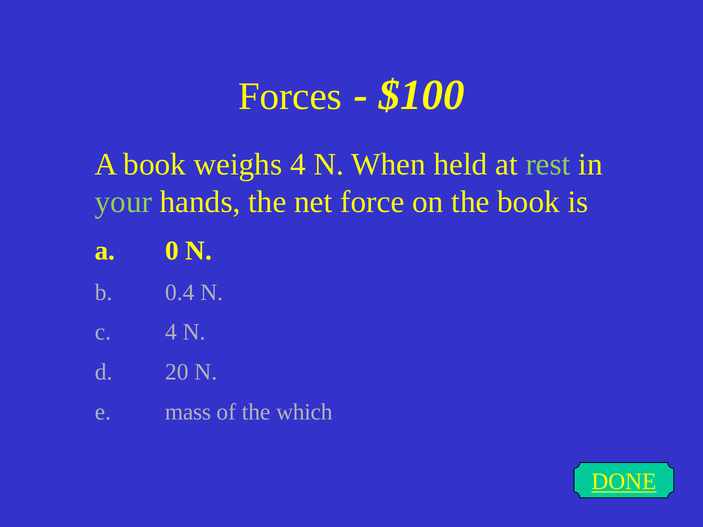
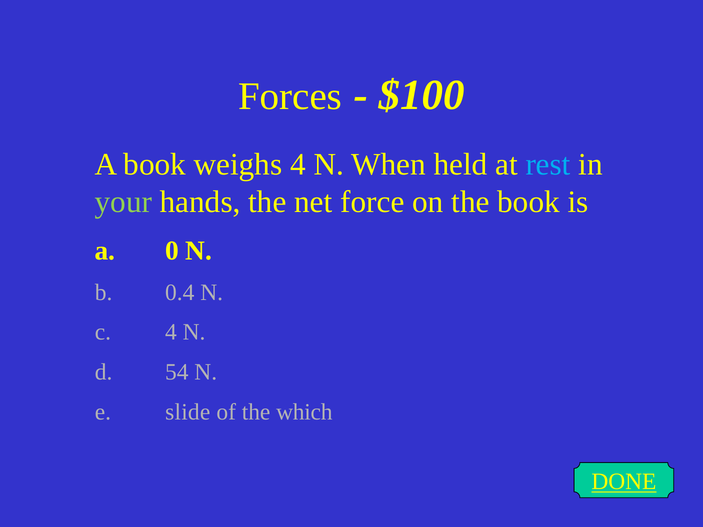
rest colour: light green -> light blue (548, 165)
20: 20 -> 54 (177, 372)
mass: mass -> slide (188, 412)
